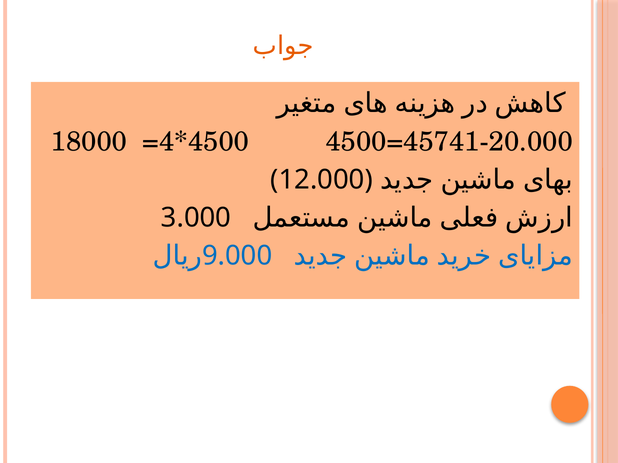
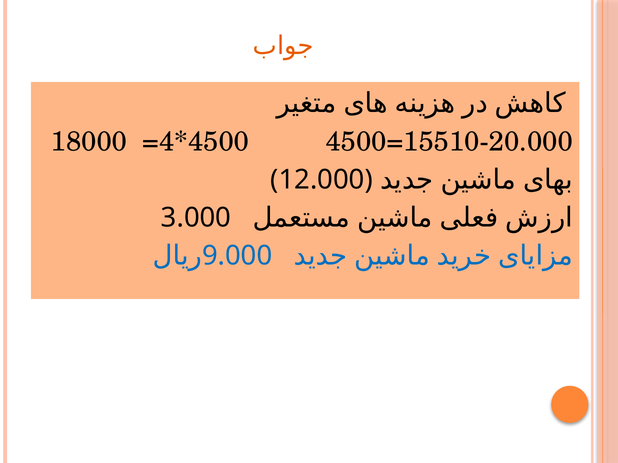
4500=45741-20.000: 4500=45741-20.000 -> 4500=15510-20.000 (449, 142)
